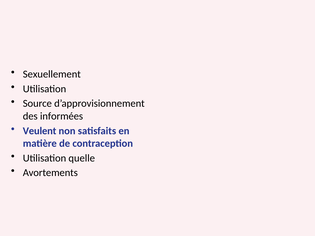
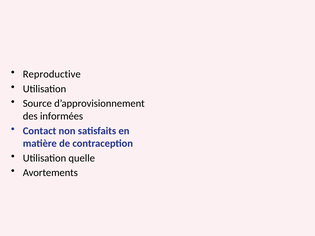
Sexuellement: Sexuellement -> Reproductive (52, 74)
Veulent: Veulent -> Contact (40, 131)
